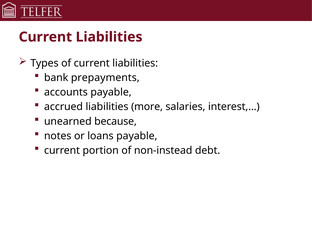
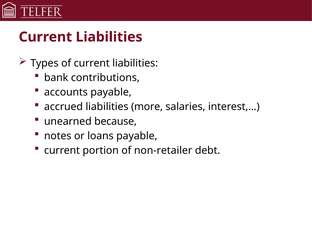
prepayments: prepayments -> contributions (105, 78)
non-instead: non-instead -> non-retailer (163, 150)
